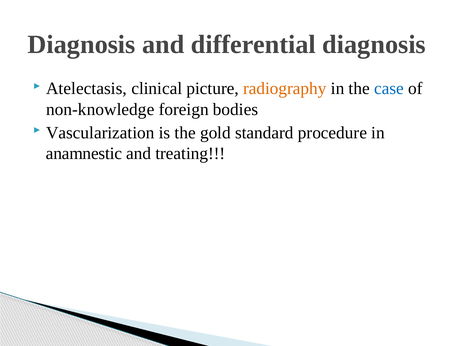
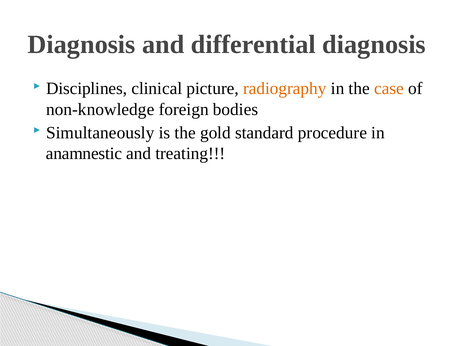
Atelectasis: Atelectasis -> Disciplines (87, 89)
case colour: blue -> orange (389, 89)
Vascularization: Vascularization -> Simultaneously (100, 133)
